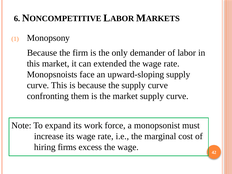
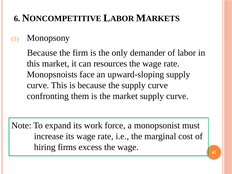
extended: extended -> resources (110, 64)
